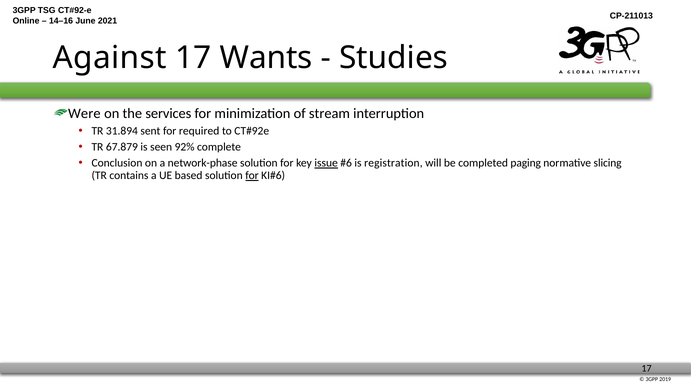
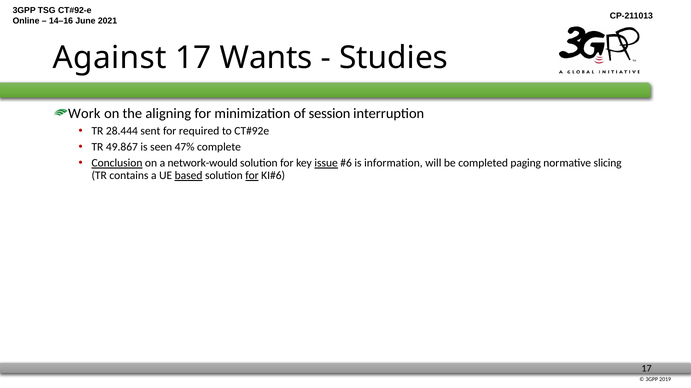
Were: Were -> Work (84, 114)
services: services -> aligning (168, 114)
stream: stream -> session (330, 114)
31.894: 31.894 -> 28.444 (122, 131)
67.879: 67.879 -> 49.867 (122, 147)
92%: 92% -> 47% (185, 147)
Conclusion underline: none -> present (117, 163)
network-phase: network-phase -> network-would (203, 163)
registration: registration -> information (393, 163)
based underline: none -> present (189, 176)
